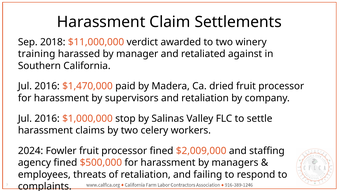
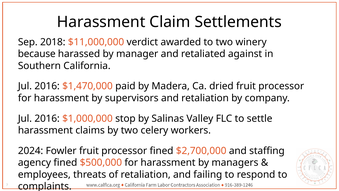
training: training -> because (37, 54)
$2,009,000: $2,009,000 -> $2,700,000 (201, 151)
